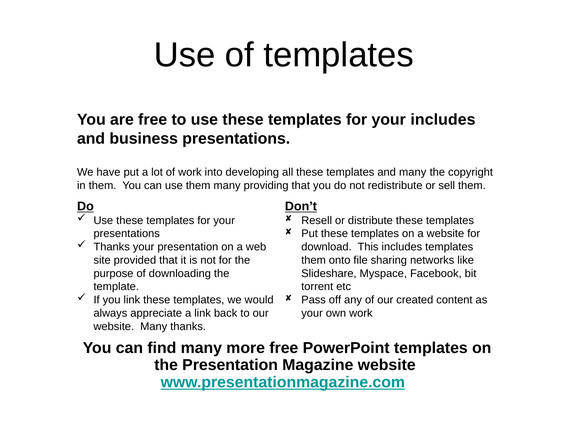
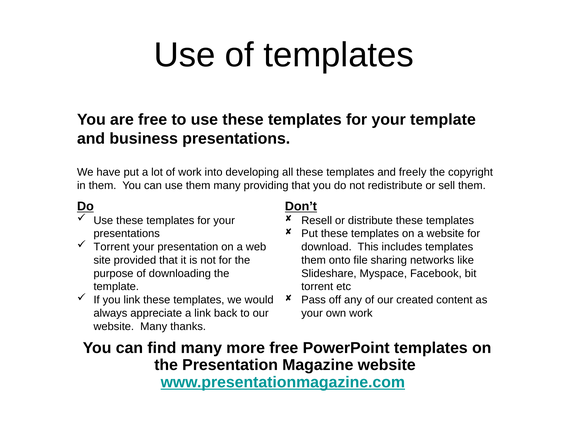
your includes: includes -> template (443, 120)
and many: many -> freely (413, 172)
Thanks: Thanks -> Torrent (112, 247)
